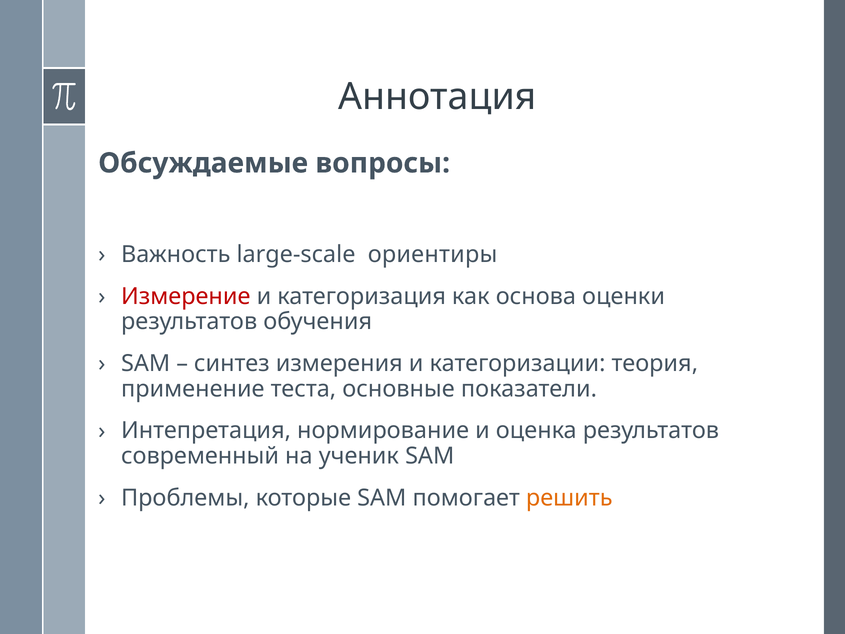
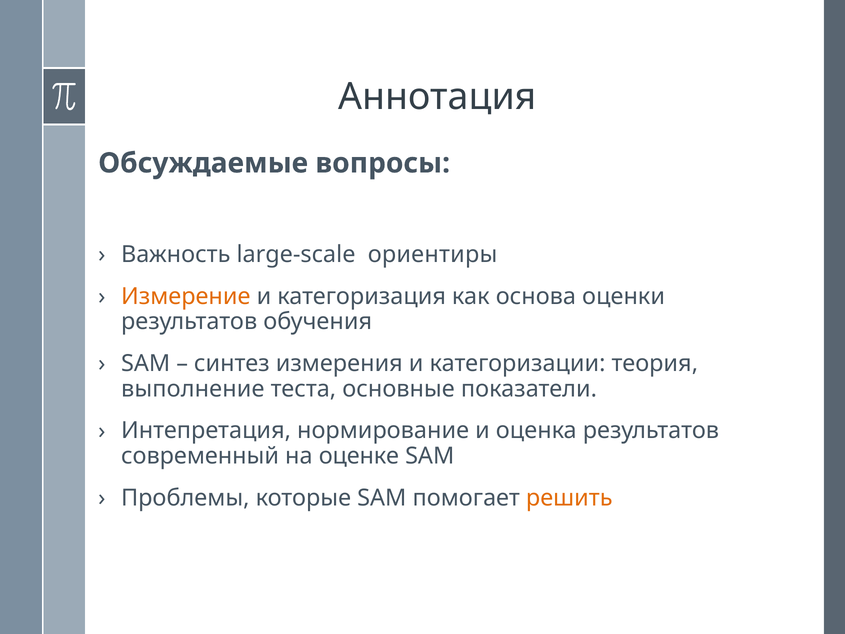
Измерение colour: red -> orange (186, 296)
применение: применение -> выполнение (193, 389)
ученик: ученик -> оценке (359, 456)
